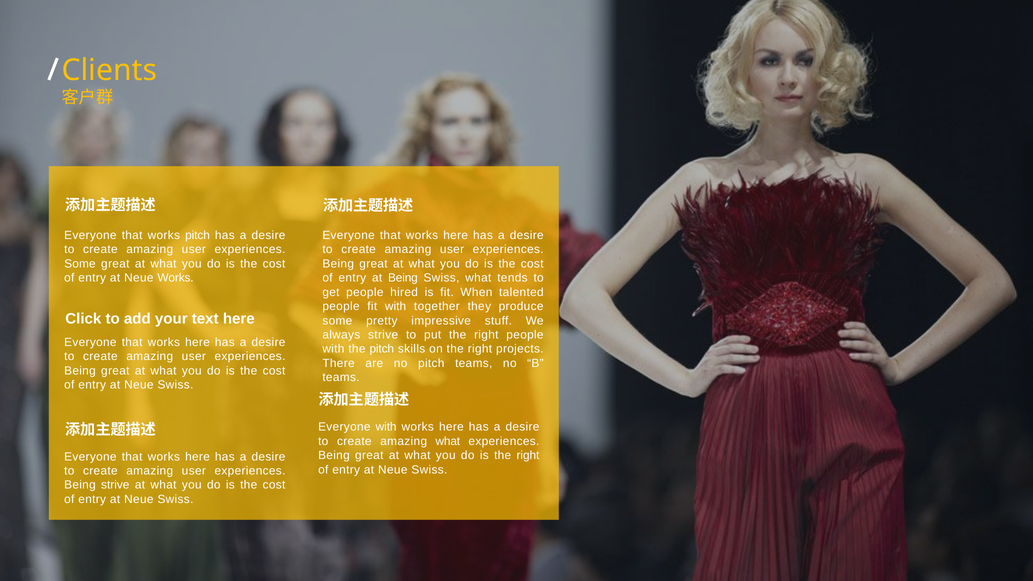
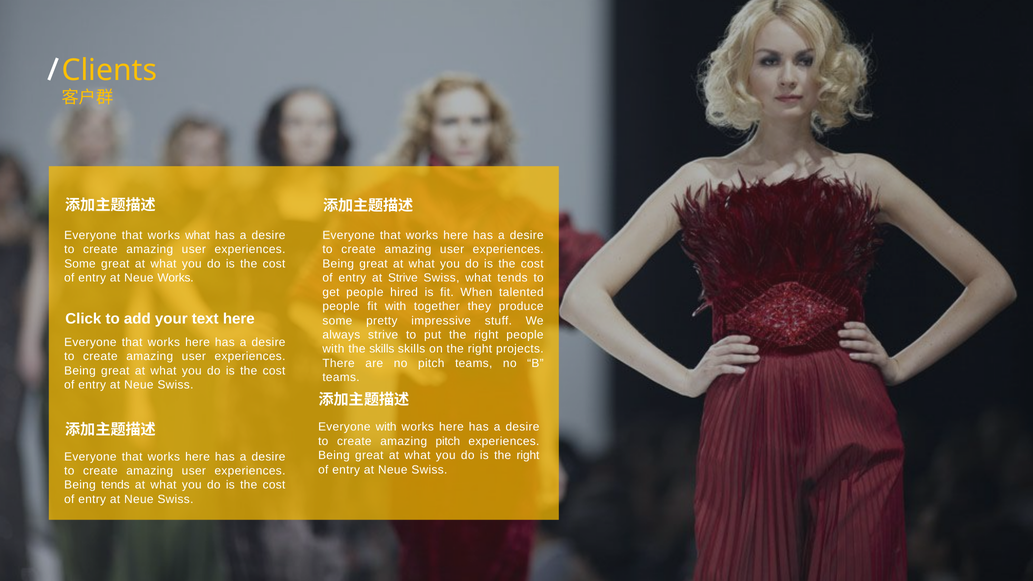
works pitch: pitch -> what (198, 235)
at Being: Being -> Strive (403, 278)
the pitch: pitch -> skills (382, 349)
amazing what: what -> pitch (448, 441)
Being strive: strive -> tends (115, 485)
